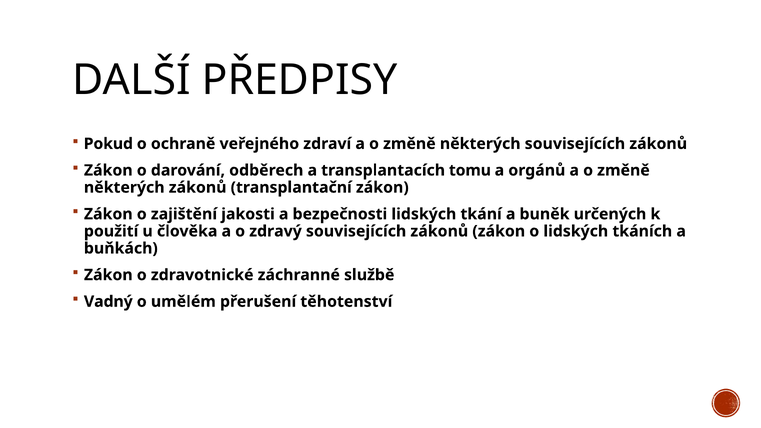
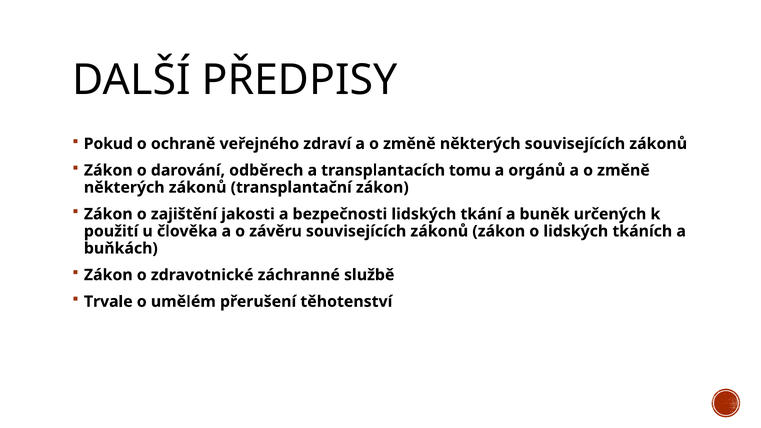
zdravý: zdravý -> závěru (276, 231)
Vadný: Vadný -> Trvale (108, 302)
